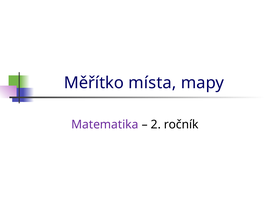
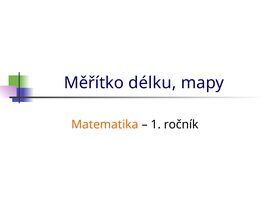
místa: místa -> délku (152, 83)
Matematika colour: purple -> orange (105, 124)
2: 2 -> 1 (156, 124)
